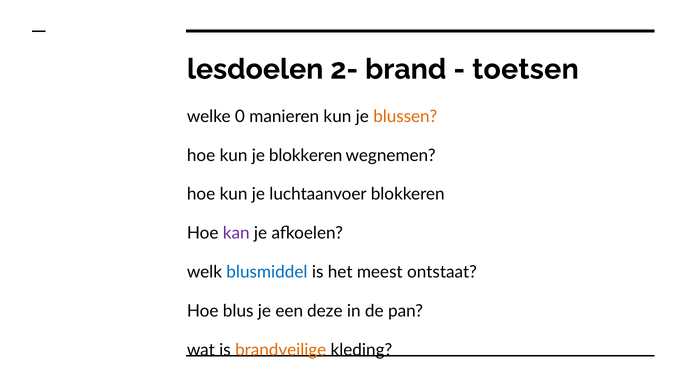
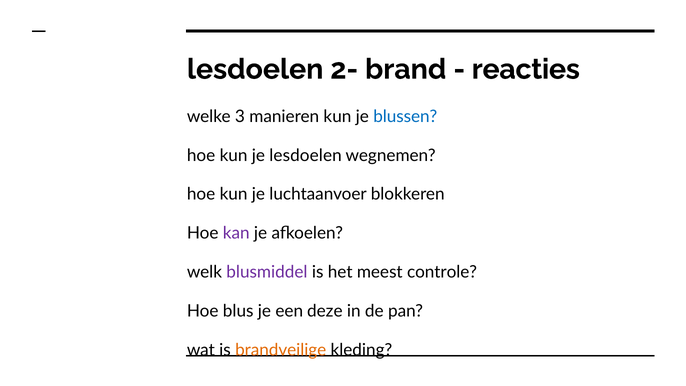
toetsen: toetsen -> reacties (526, 69)
0: 0 -> 3 (240, 116)
blussen colour: orange -> blue (405, 116)
je blokkeren: blokkeren -> lesdoelen (306, 155)
blusmiddel colour: blue -> purple (267, 272)
ontstaat: ontstaat -> controle (442, 272)
